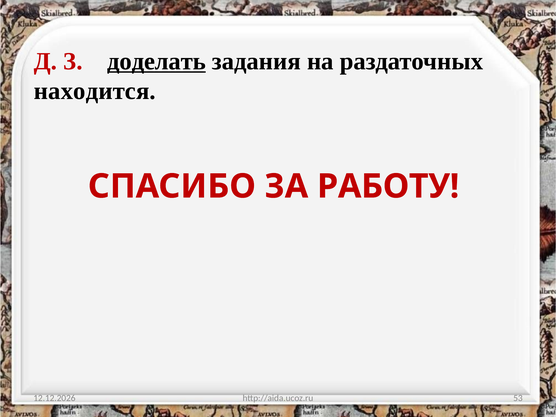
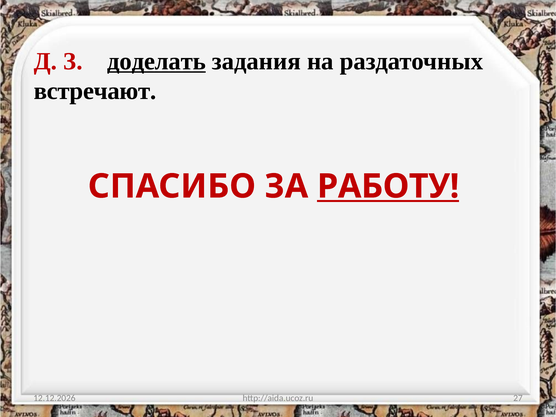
находится: находится -> встречают (95, 91)
РАБОТУ underline: none -> present (388, 186)
53: 53 -> 27 (518, 398)
